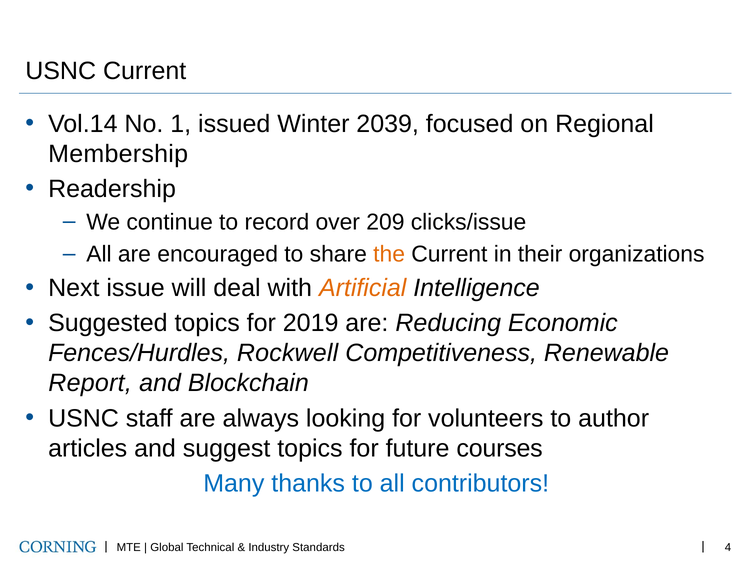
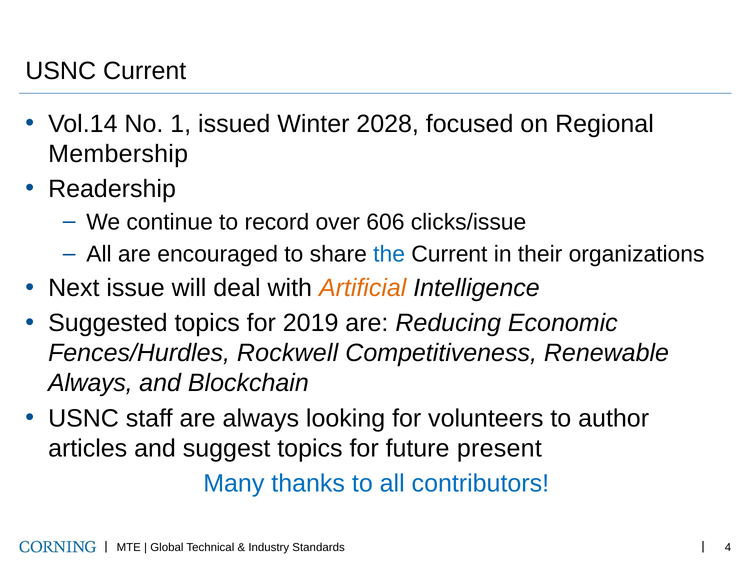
2039: 2039 -> 2028 (388, 124)
209: 209 -> 606 (385, 222)
the colour: orange -> blue (389, 254)
Report: Report -> Always (90, 383)
courses: courses -> present (499, 448)
